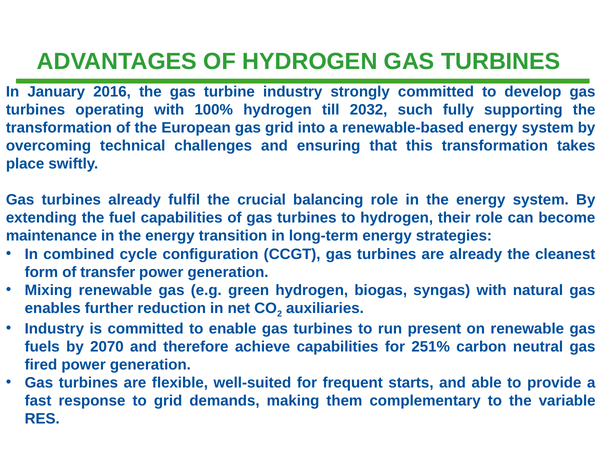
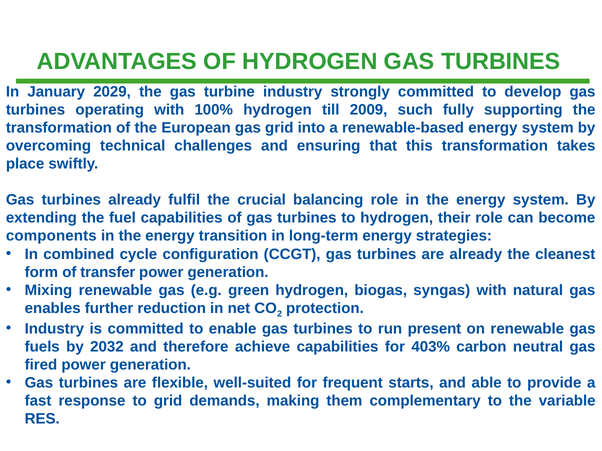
2016: 2016 -> 2029 (112, 92)
2032: 2032 -> 2009 (369, 110)
maintenance: maintenance -> components (51, 236)
auxiliaries: auxiliaries -> protection (325, 309)
2070: 2070 -> 2032 (107, 347)
251%: 251% -> 403% (431, 347)
